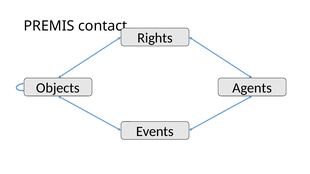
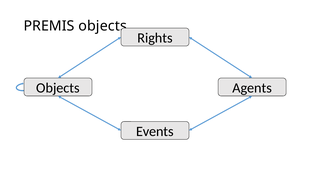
PREMIS contact: contact -> objects (103, 26)
